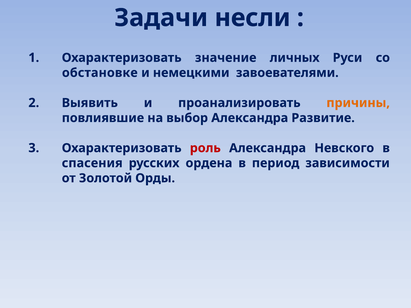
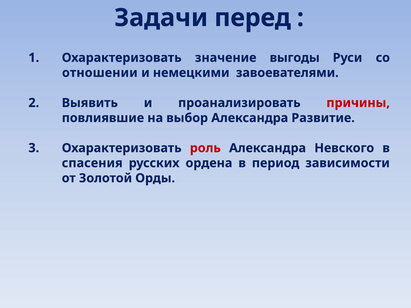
несли: несли -> перед (253, 18)
личных: личных -> выгоды (295, 58)
обстановке: обстановке -> отношении (100, 73)
причины colour: orange -> red (358, 103)
